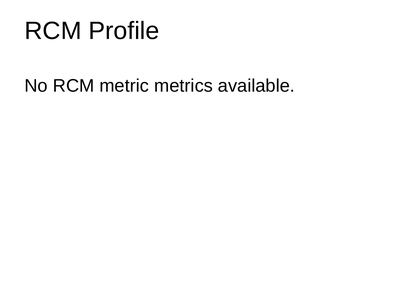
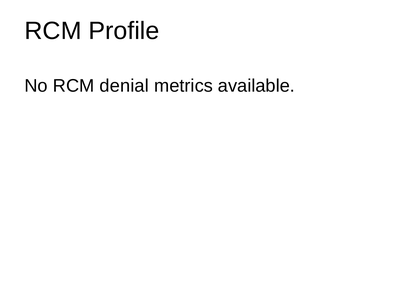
metric: metric -> denial (124, 86)
